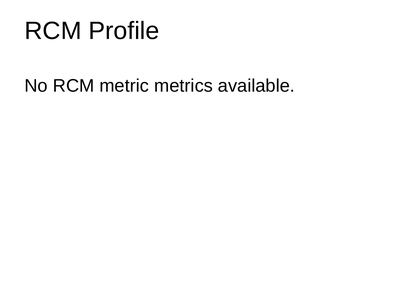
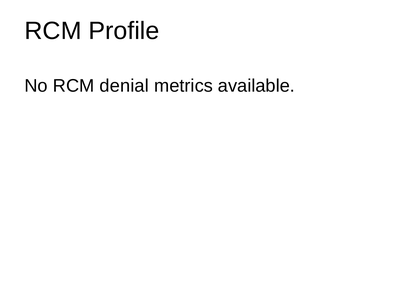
metric: metric -> denial (124, 86)
